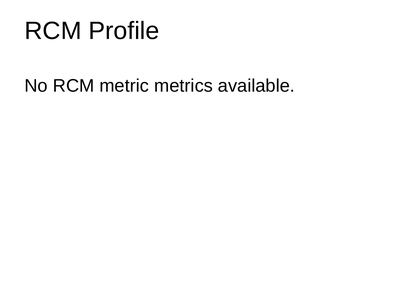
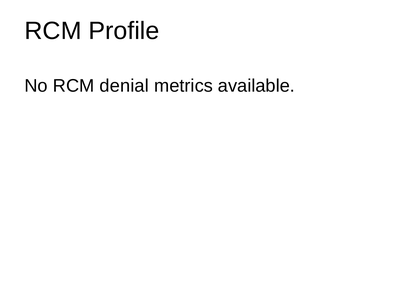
metric: metric -> denial (124, 86)
